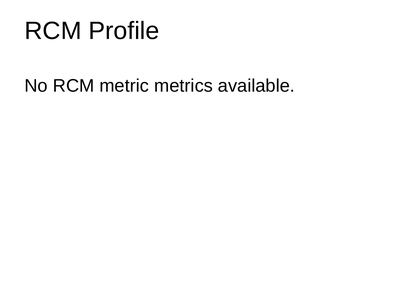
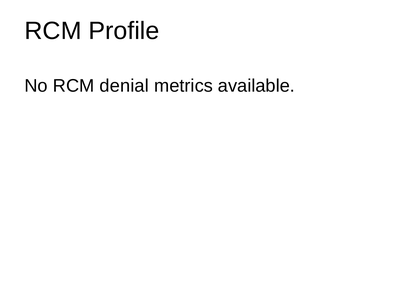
metric: metric -> denial (124, 86)
